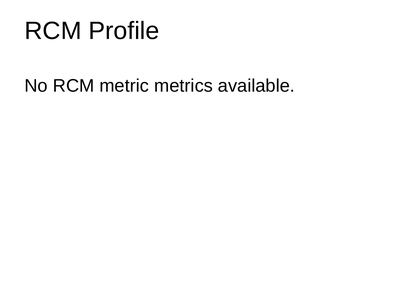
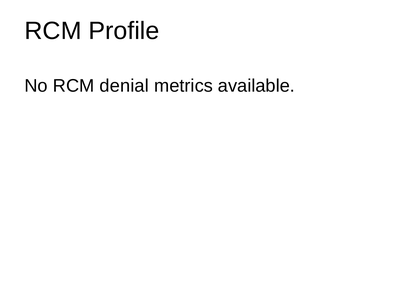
metric: metric -> denial (124, 86)
